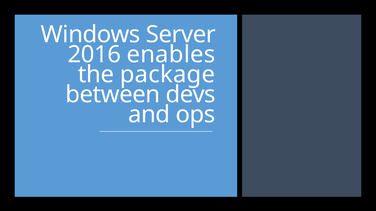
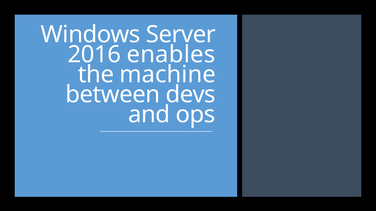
package: package -> machine (168, 75)
